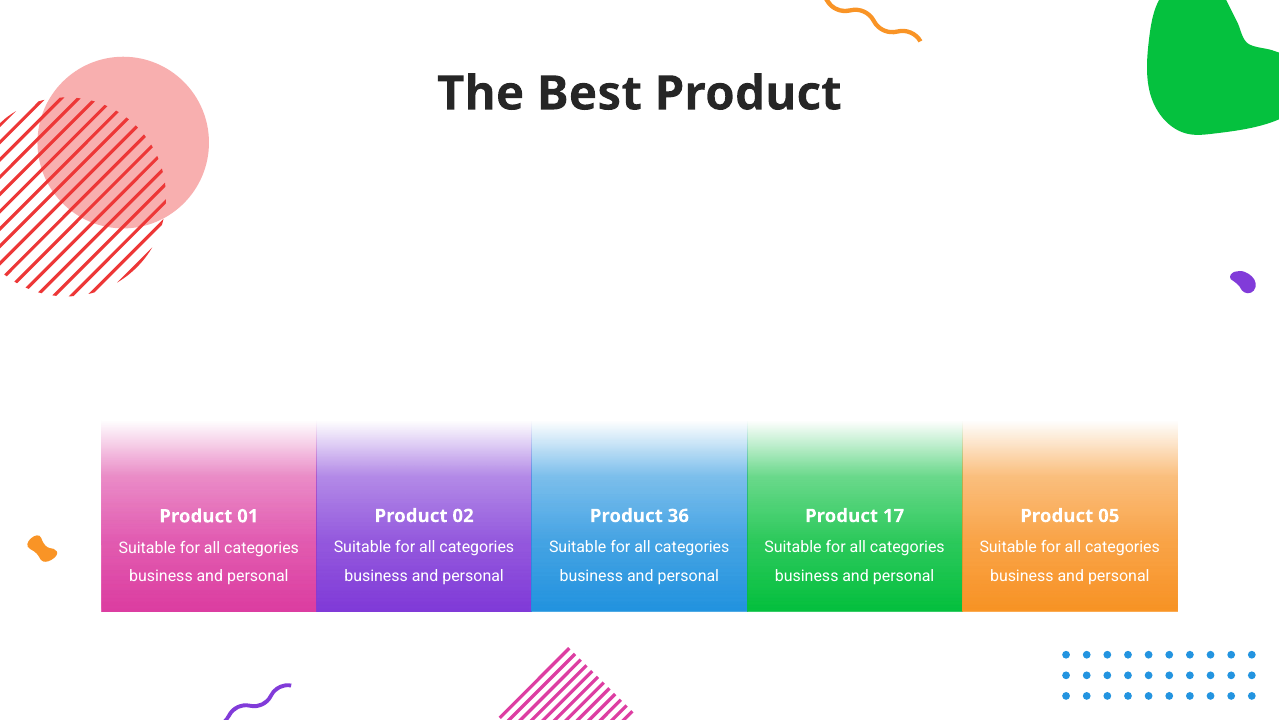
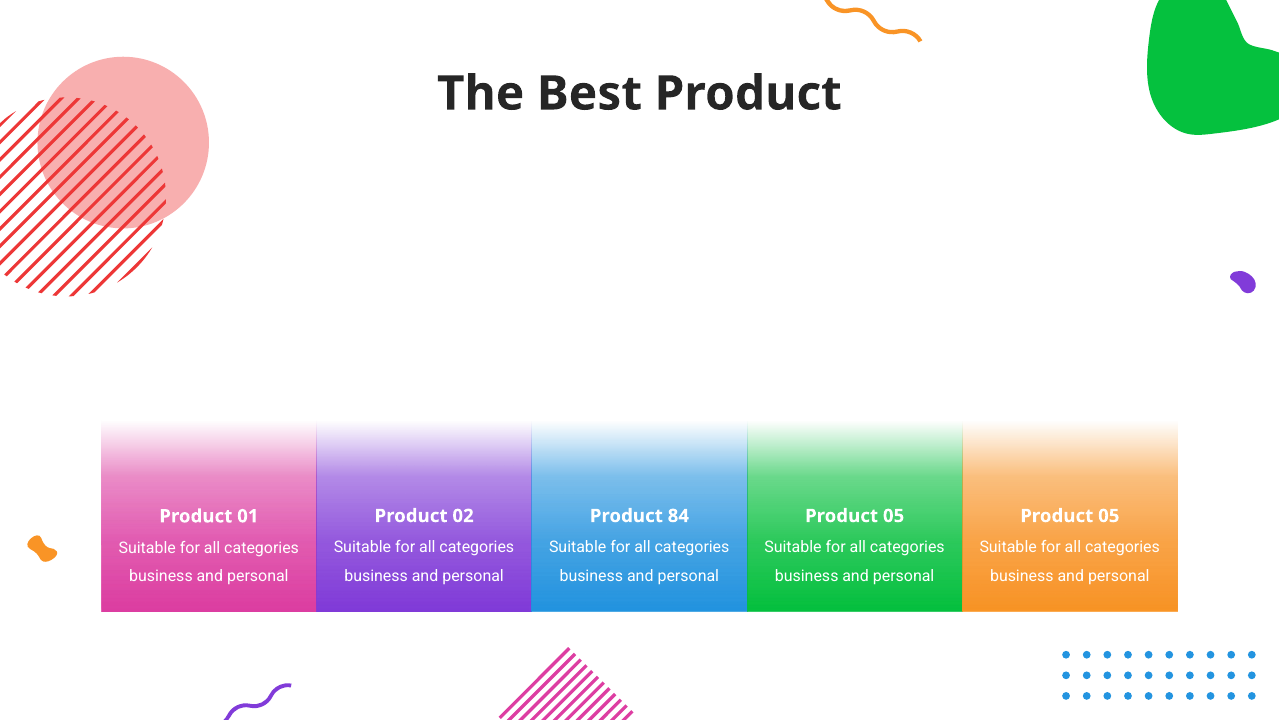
36: 36 -> 84 (678, 515)
17: 17 -> 05 (894, 515)
